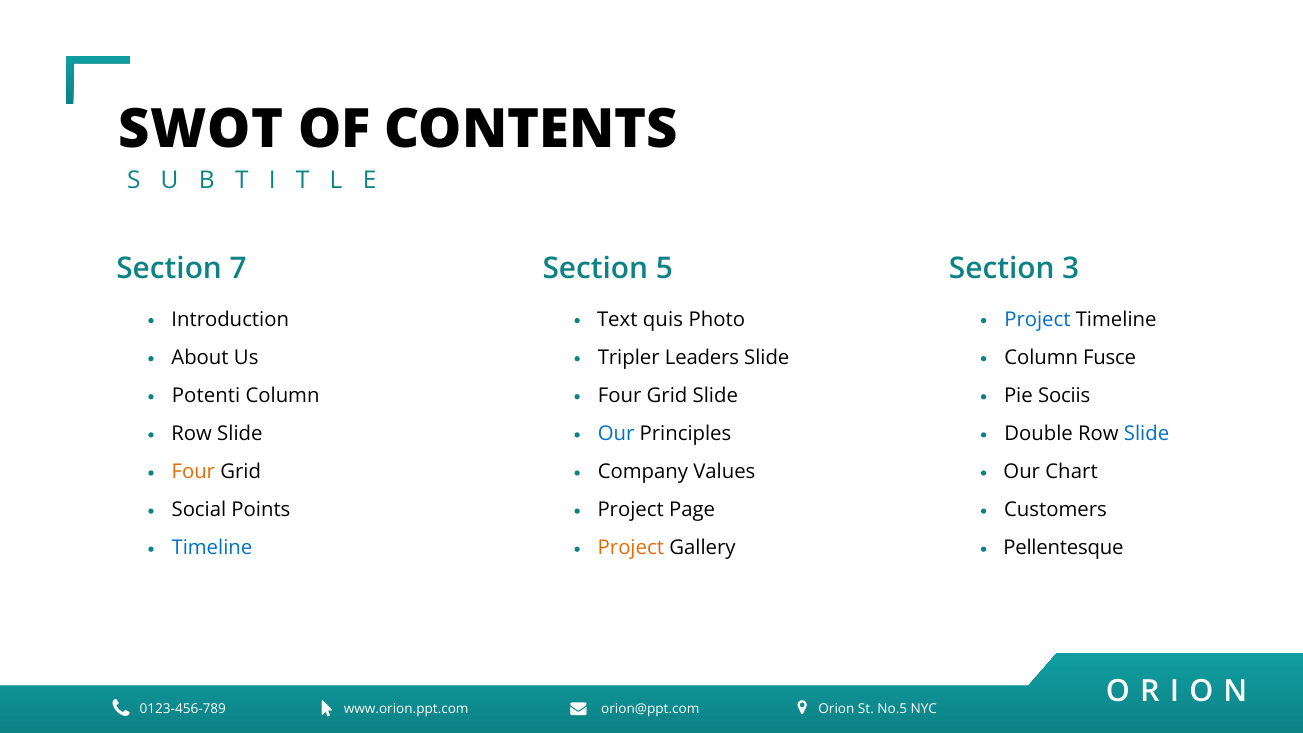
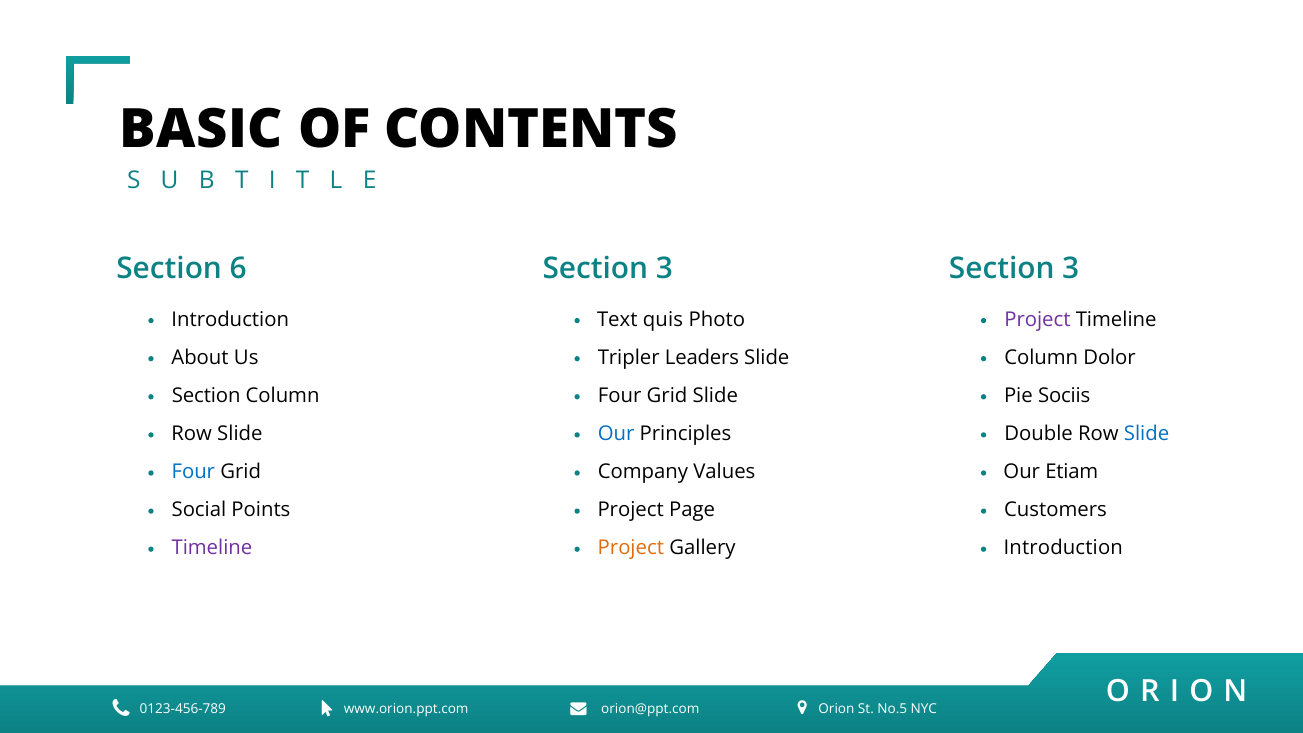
SWOT: SWOT -> BASIC (201, 129)
7: 7 -> 6 (238, 269)
5: 5 -> 3 (664, 269)
Project colour: blue -> purple (1037, 319)
Fusce: Fusce -> Dolor (1110, 357)
Potenti: Potenti -> Section (206, 396)
Four colour: orange -> blue (193, 472)
Chart: Chart -> Etiam (1072, 472)
Timeline colour: blue -> purple (212, 548)
Pellentesque: Pellentesque -> Introduction (1063, 548)
